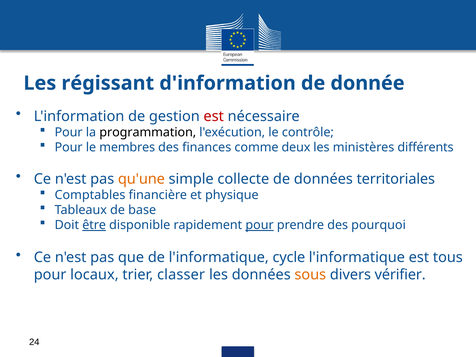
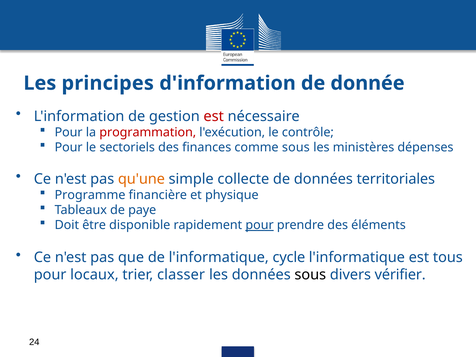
régissant: régissant -> principes (108, 83)
programmation colour: black -> red (148, 132)
membres: membres -> sectoriels (127, 147)
comme deux: deux -> sous (296, 147)
différents: différents -> dépenses (425, 147)
Comptables: Comptables -> Programme (90, 195)
base: base -> paye (142, 210)
être underline: present -> none (94, 225)
pourquoi: pourquoi -> éléments (379, 225)
sous colour: orange -> black (310, 275)
